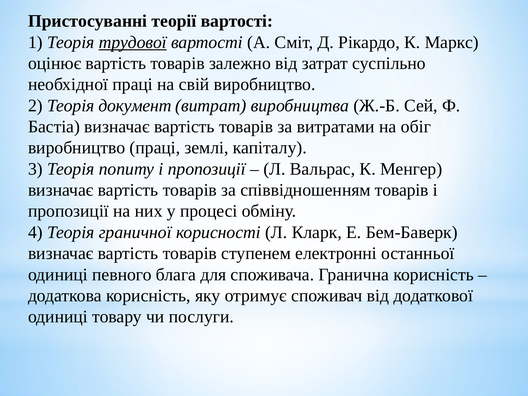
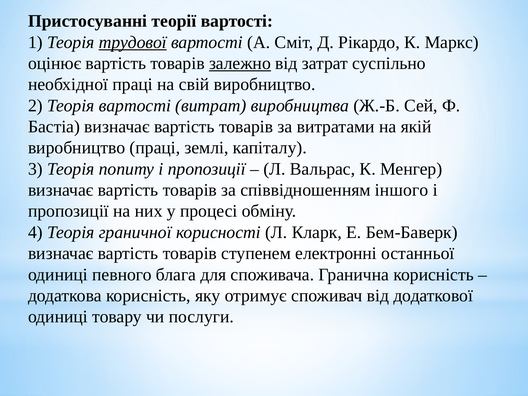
залежно underline: none -> present (240, 63)
Теорія документ: документ -> вартості (135, 106)
обіг: обіг -> якій (416, 127)
співвідношенням товарів: товарів -> іншого (402, 190)
